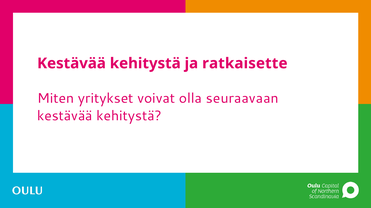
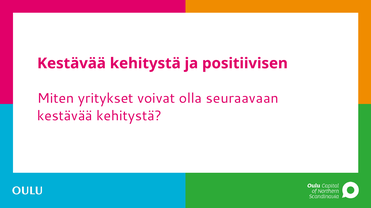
ratkaisette: ratkaisette -> positiivisen (245, 64)
